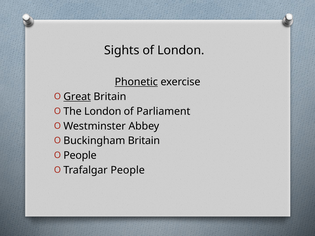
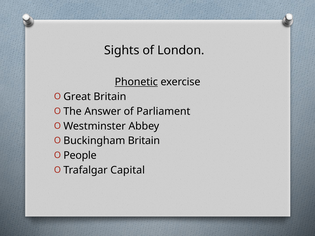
Great underline: present -> none (77, 97)
The London: London -> Answer (103, 111)
Trafalgar People: People -> Capital (128, 170)
